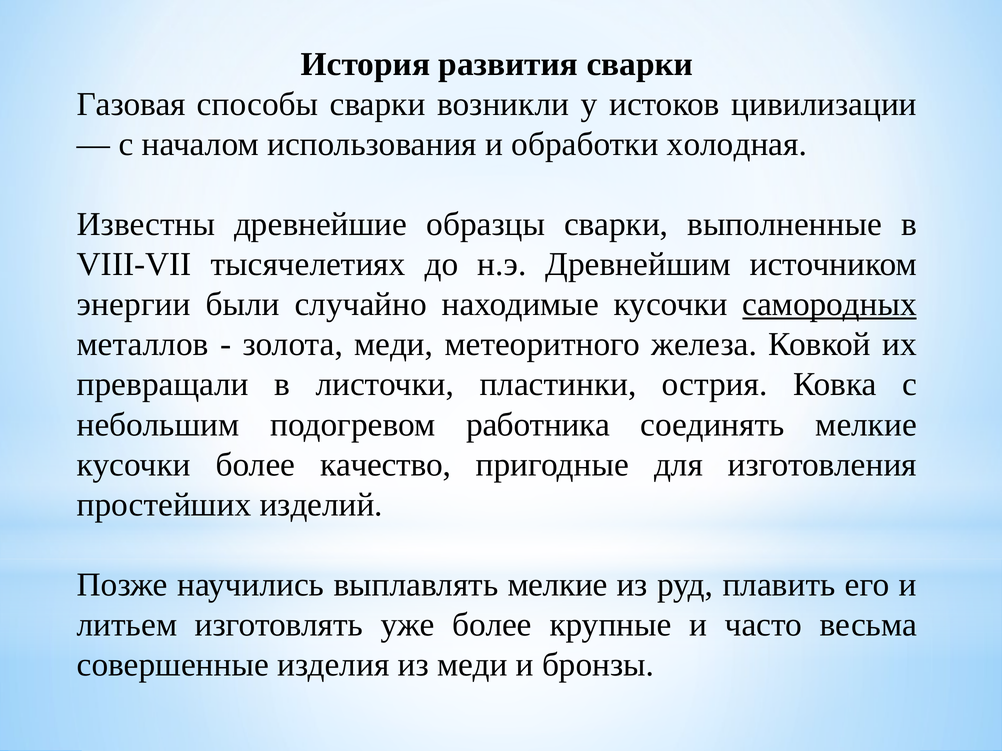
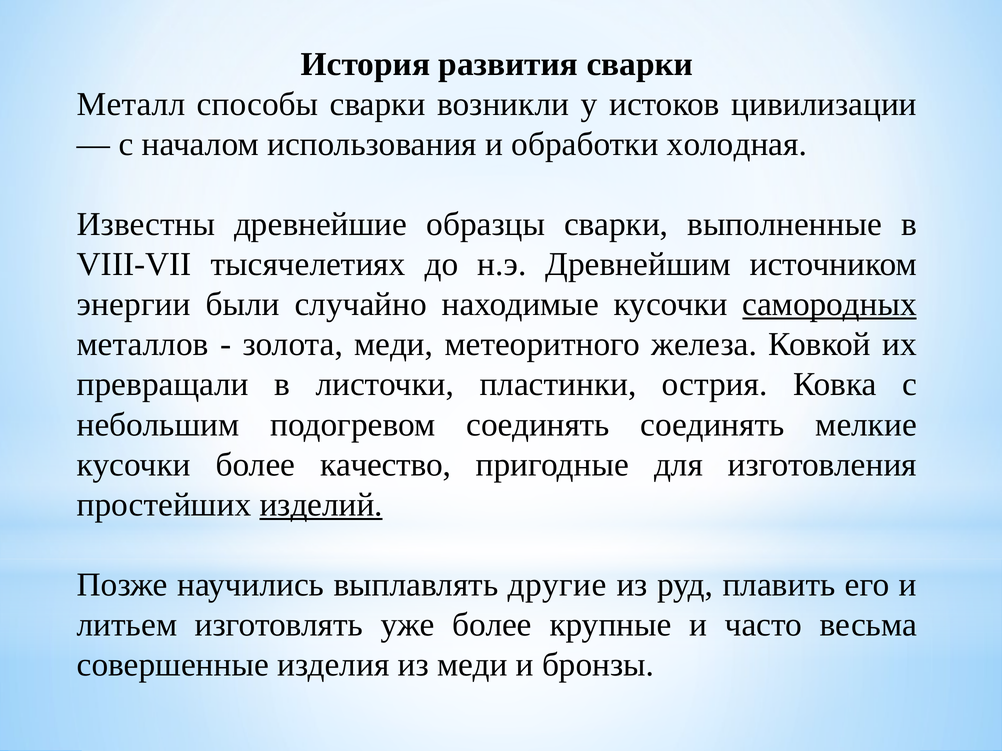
Газовая: Газовая -> Металл (131, 104)
подогревом работника: работника -> соединять (538, 425)
изделий underline: none -> present (321, 505)
выплавлять мелкие: мелкие -> другие (557, 585)
